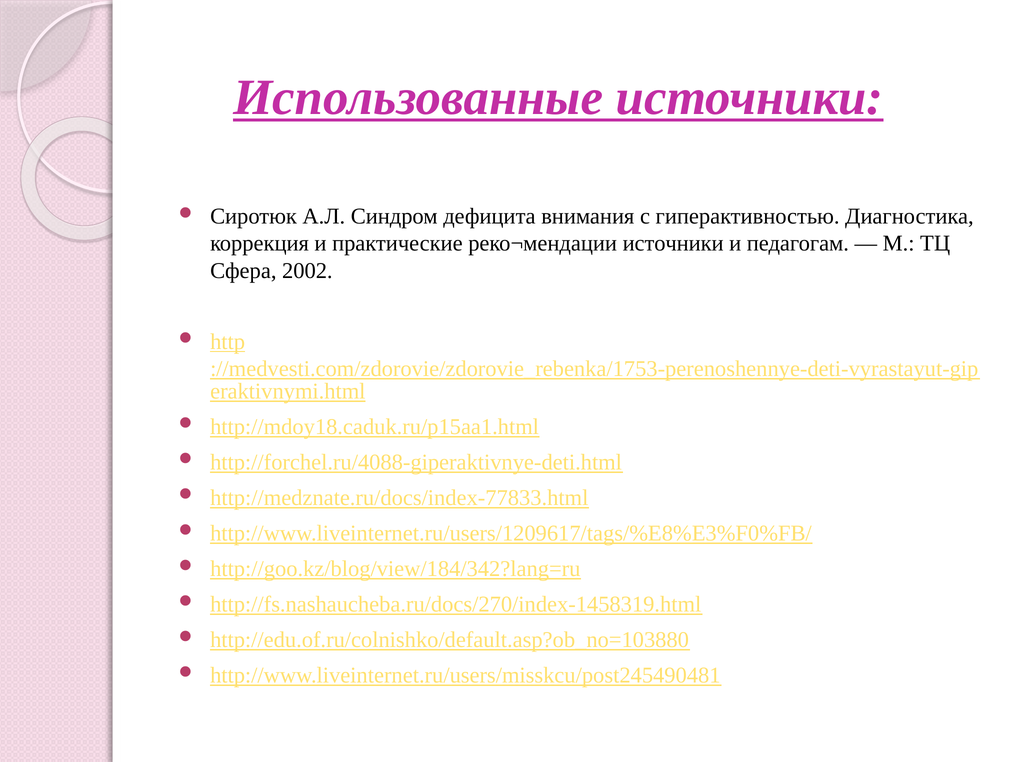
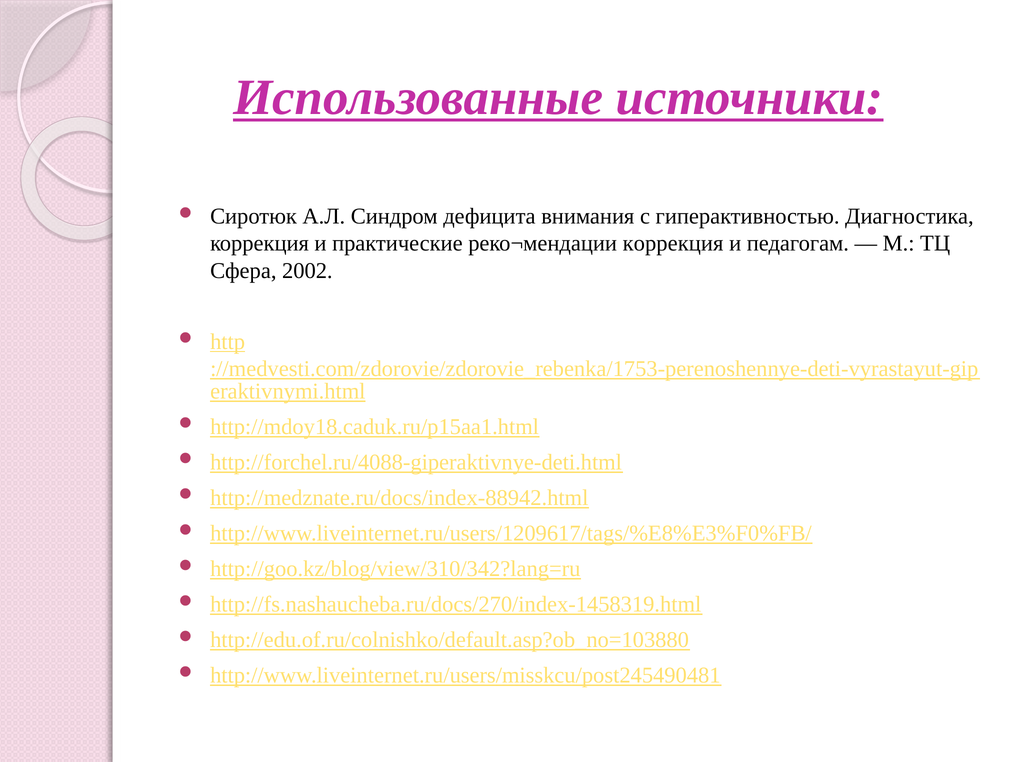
реко¬мендации источники: источники -> коррекция (673, 244)
http://medznate.ru/docs/index-77833.html: http://medznate.ru/docs/index-77833.html -> http://medznate.ru/docs/index-88942.html (399, 498)
http://goo.kz/blog/view/184/342?lang=ru: http://goo.kz/blog/view/184/342?lang=ru -> http://goo.kz/blog/view/310/342?lang=ru (395, 569)
